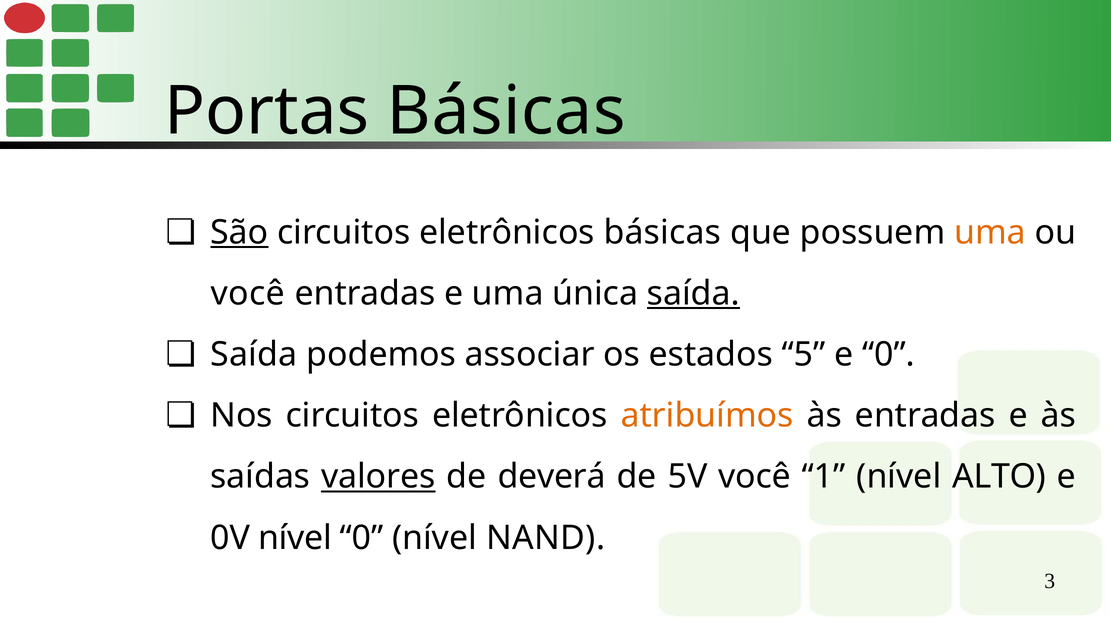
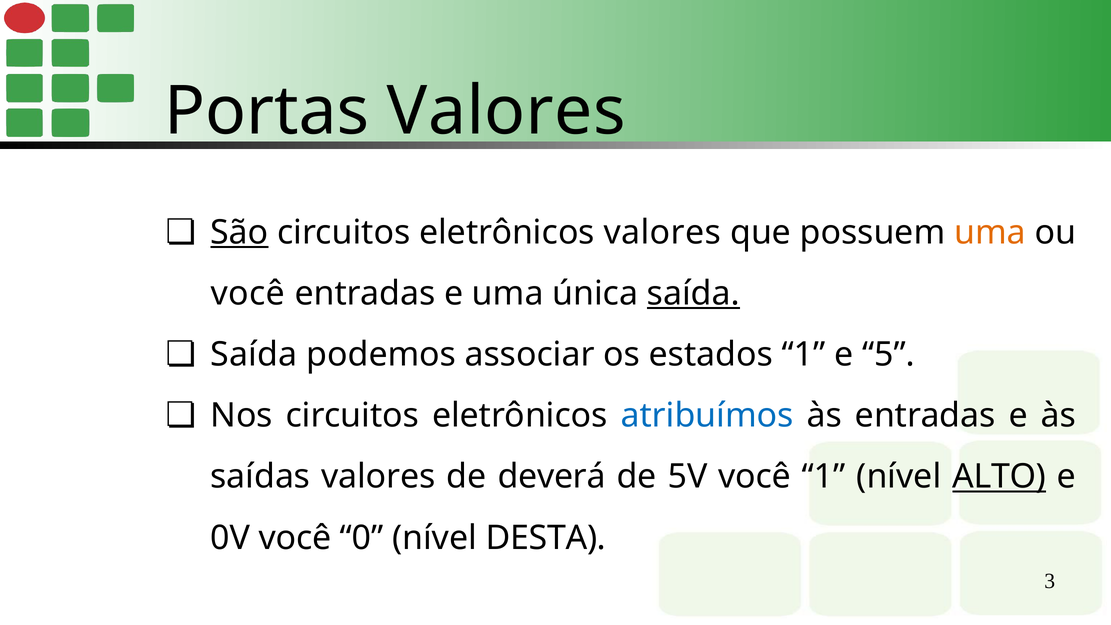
Portas Básicas: Básicas -> Valores (506, 111)
eletrônicos básicas: básicas -> valores (662, 232)
estados 5: 5 -> 1 (804, 355)
e 0: 0 -> 5 (888, 355)
atribuímos colour: orange -> blue (707, 416)
valores underline: present -> none (378, 477)
ALTO underline: none -> present (999, 477)
0V nível: nível -> você (295, 538)
NAND: NAND -> DESTA (546, 538)
